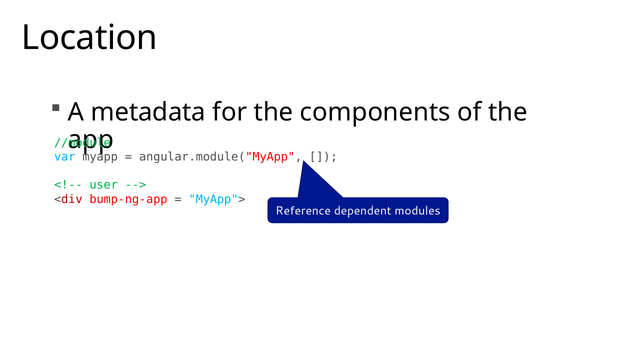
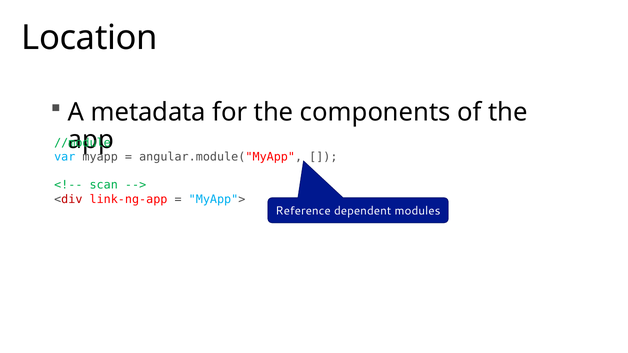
user: user -> scan (104, 185)
bump-ng-app: bump-ng-app -> link-ng-app (128, 199)
